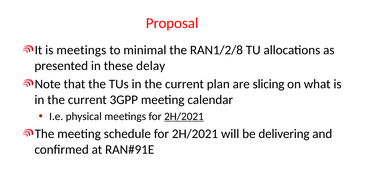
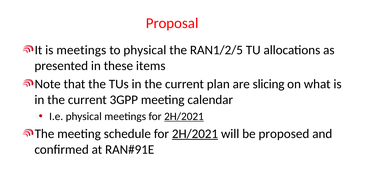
to minimal: minimal -> physical (145, 50)
RAN1/2/8: RAN1/2/8 -> RAN1/2/5 (216, 50)
delay: delay -> items (151, 66)
2H/2021 underline: none -> present (195, 134)
delivering: delivering -> proposed (284, 134)
